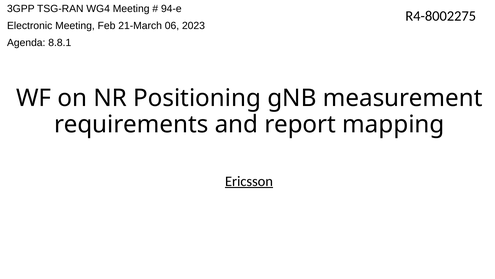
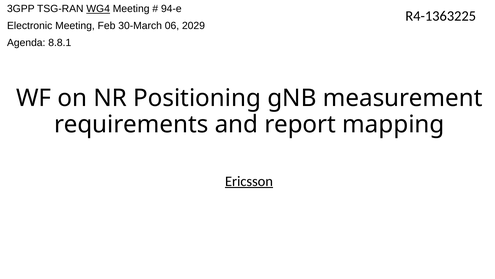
WG4 underline: none -> present (98, 9)
R4-8002275: R4-8002275 -> R4-1363225 (441, 16)
21-March: 21-March -> 30-March (140, 26)
2023: 2023 -> 2029 (193, 26)
